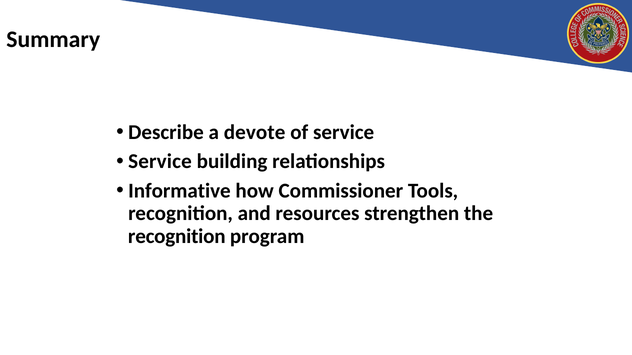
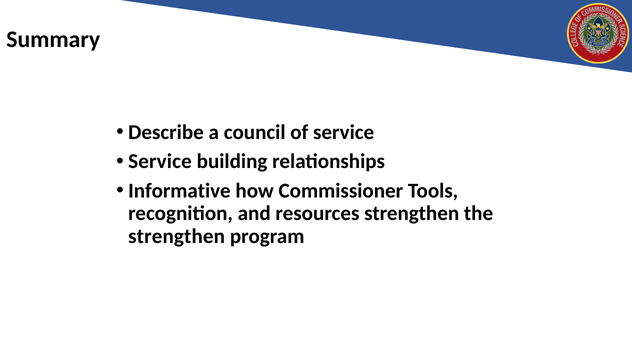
devote: devote -> council (255, 132)
recognition: recognition -> strengthen (177, 237)
